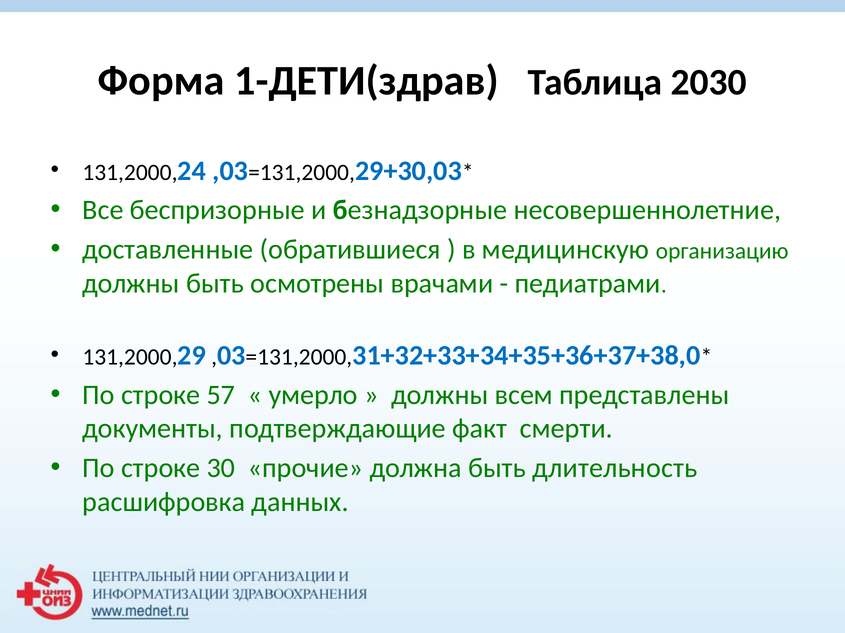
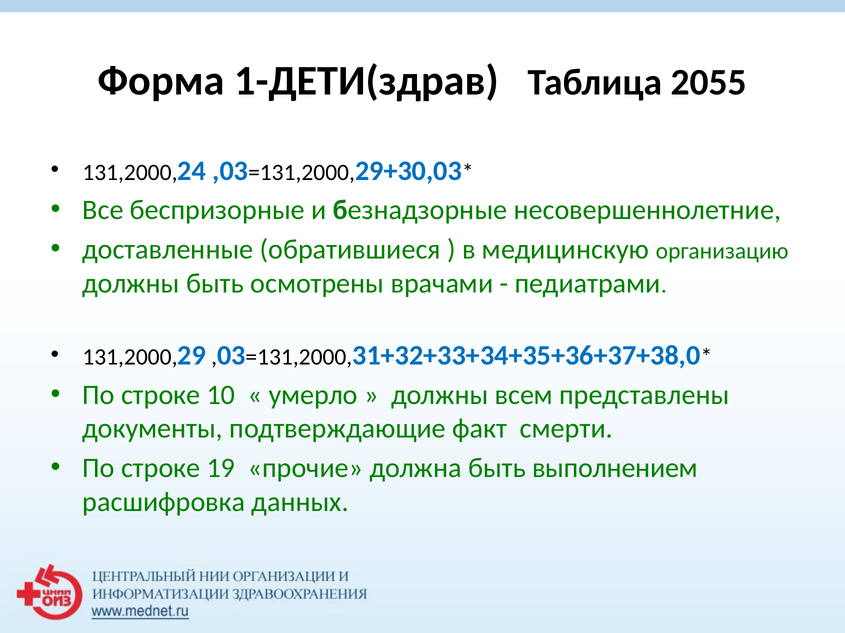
2030: 2030 -> 2055 (709, 83)
57: 57 -> 10 (221, 395)
30: 30 -> 19 (221, 469)
длительность: длительность -> выполнением (615, 469)
